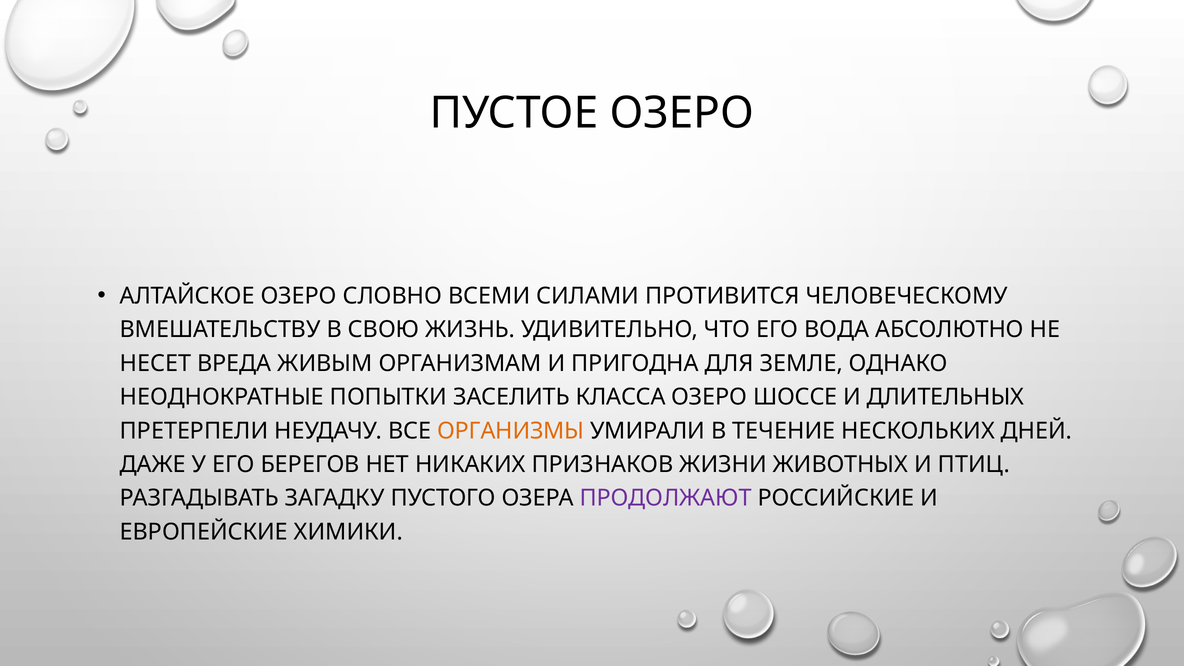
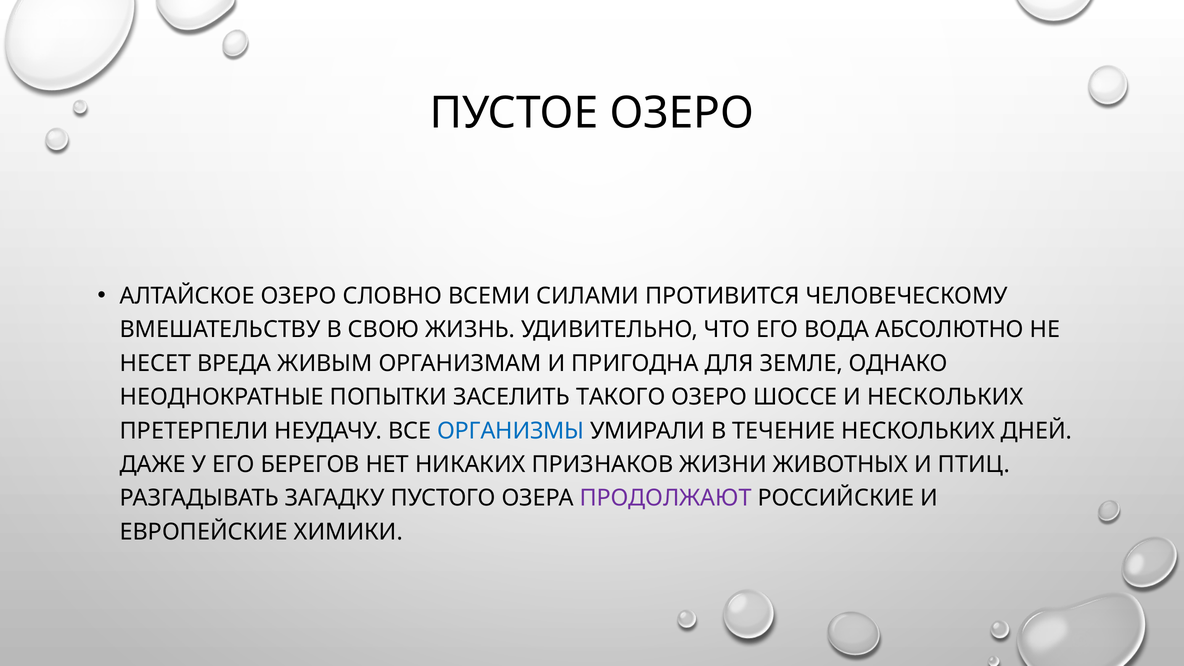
КЛАССА: КЛАССА -> ТАКОГО (621, 397)
И ДЛИТЕЛЬНЫХ: ДЛИТЕЛЬНЫХ -> НЕСКОЛЬКИХ (945, 397)
ОРГАНИЗМЫ colour: orange -> blue (511, 431)
